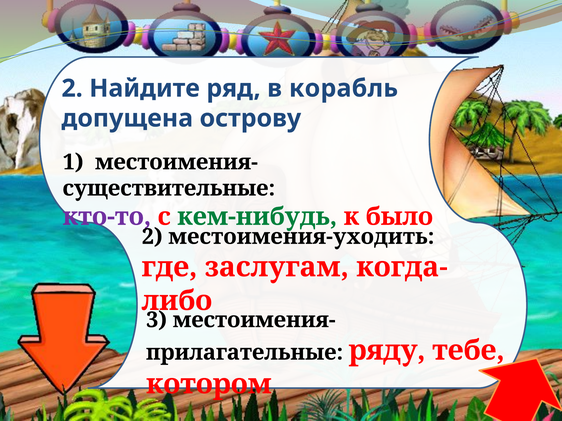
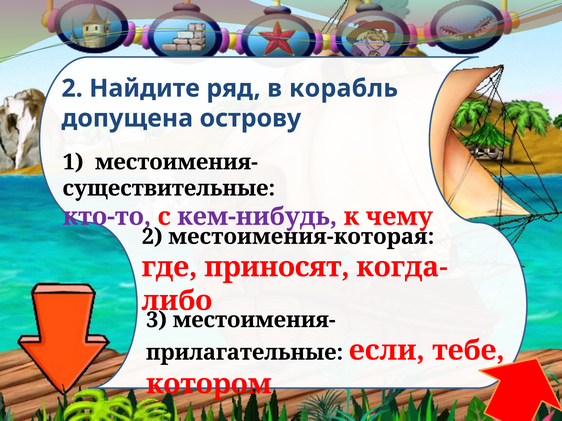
кем-нибудь colour: green -> purple (257, 217)
было: было -> чему (399, 217)
местоимения-уходить: местоимения-уходить -> местоимения-которая (301, 237)
заслугам: заслугам -> приносят (277, 267)
ряду: ряду -> если (387, 351)
